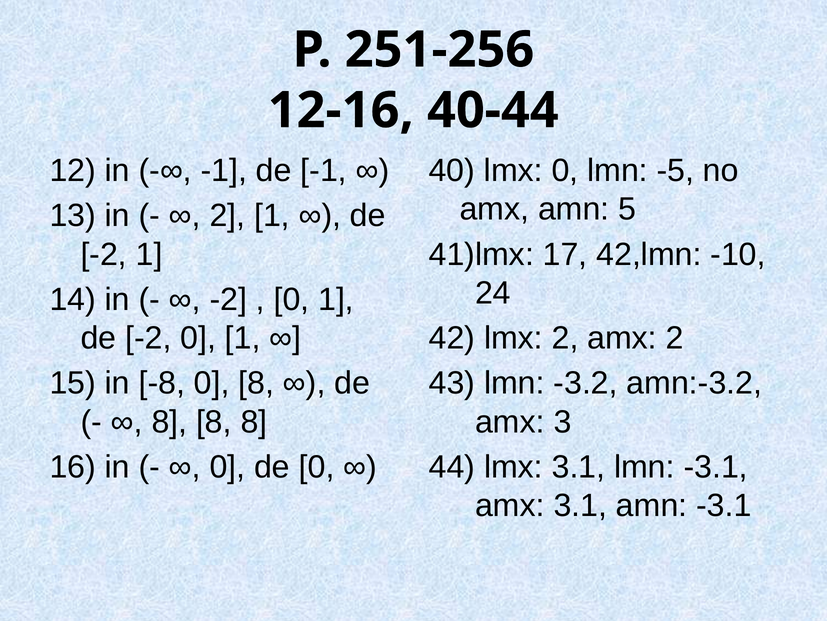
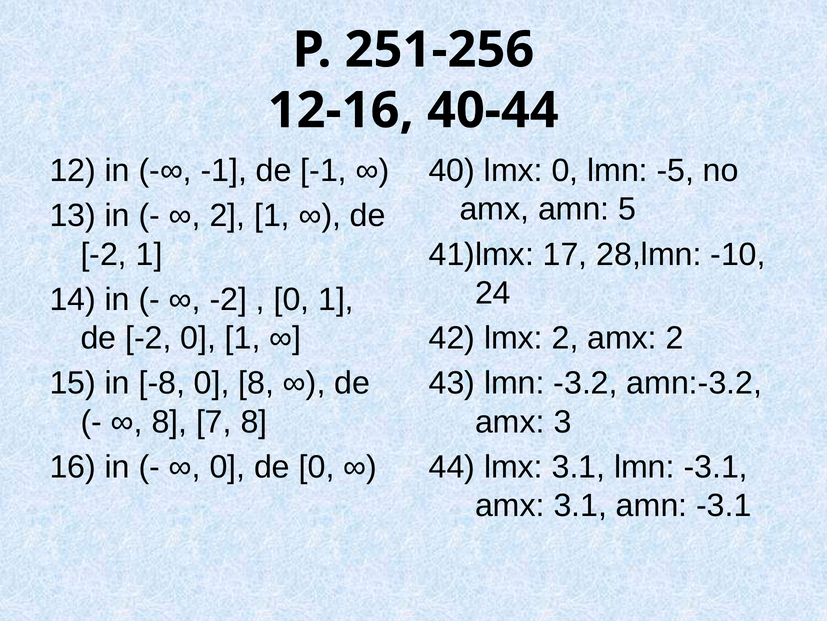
42,lmn: 42,lmn -> 28,lmn (649, 254)
8: 8 -> 7 (214, 421)
